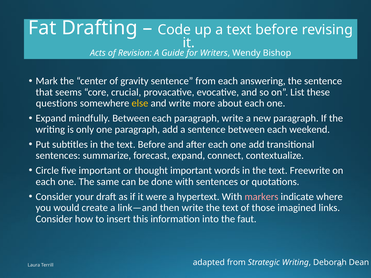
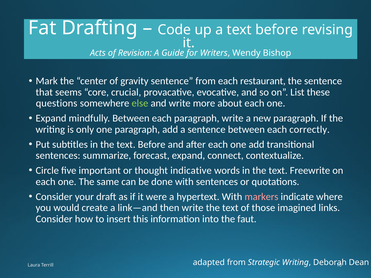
answering: answering -> restaurant (263, 81)
else colour: yellow -> light green (140, 103)
weekend: weekend -> correctly (310, 130)
thought important: important -> indicative (191, 171)
